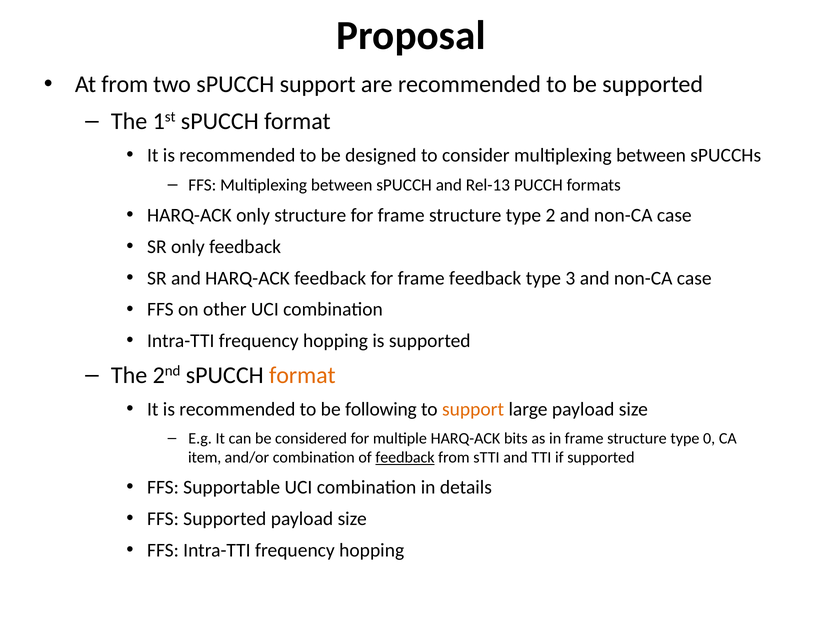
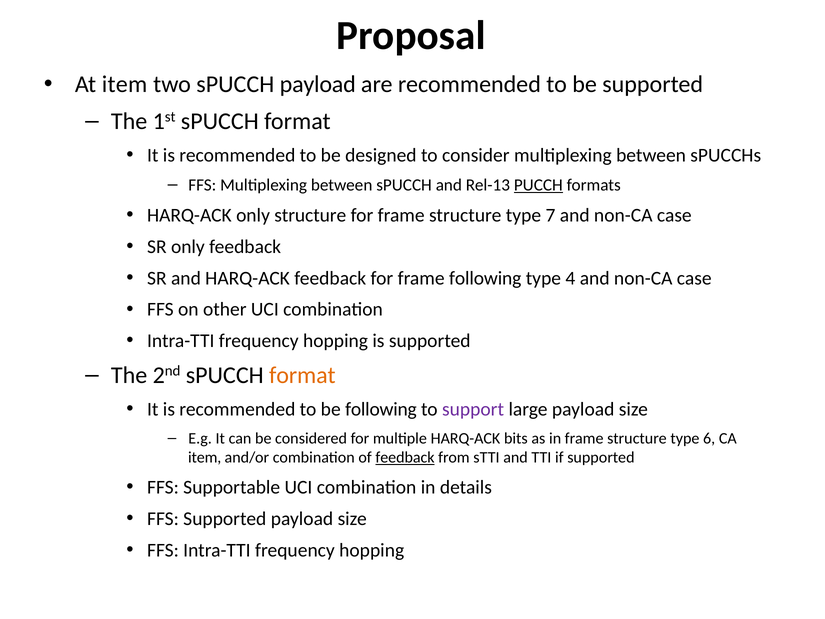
At from: from -> item (125, 84)
sPUCCH support: support -> payload (318, 84)
PUCCH underline: none -> present (538, 185)
2: 2 -> 7 (550, 215)
frame feedback: feedback -> following (485, 278)
3: 3 -> 4 (570, 278)
support colour: orange -> purple (473, 409)
0: 0 -> 6 (709, 438)
